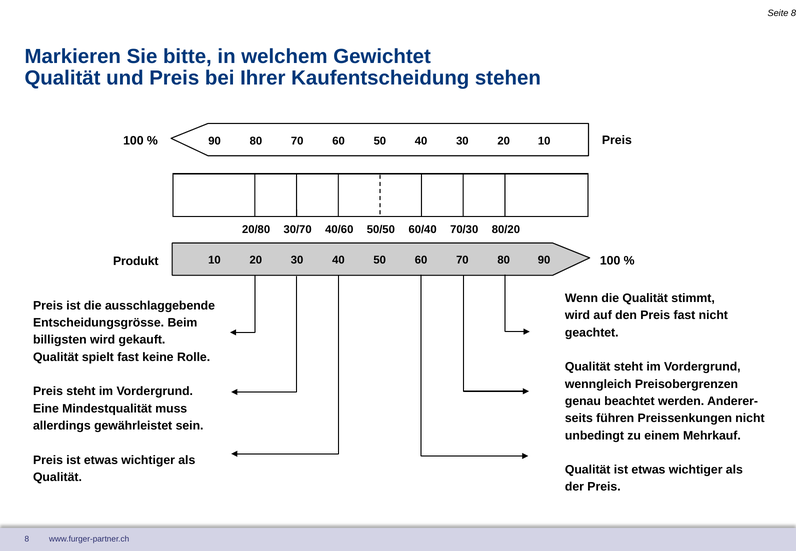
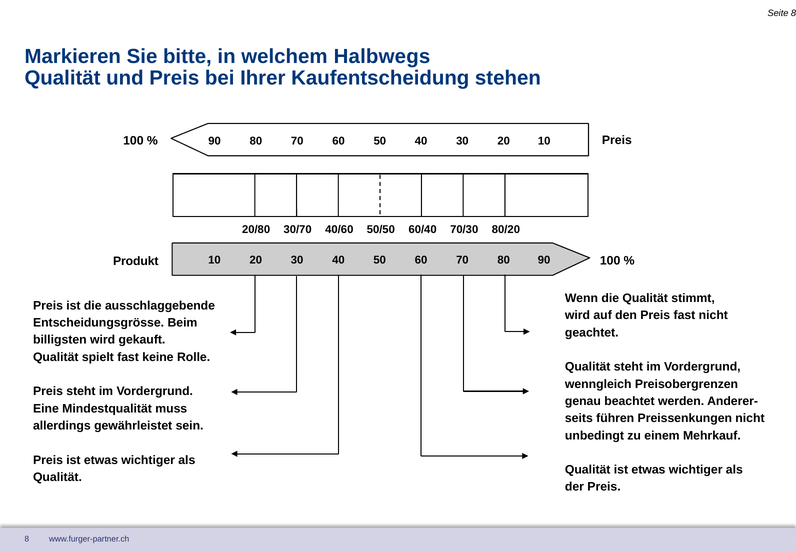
Gewichtet: Gewichtet -> Halbwegs (382, 57)
